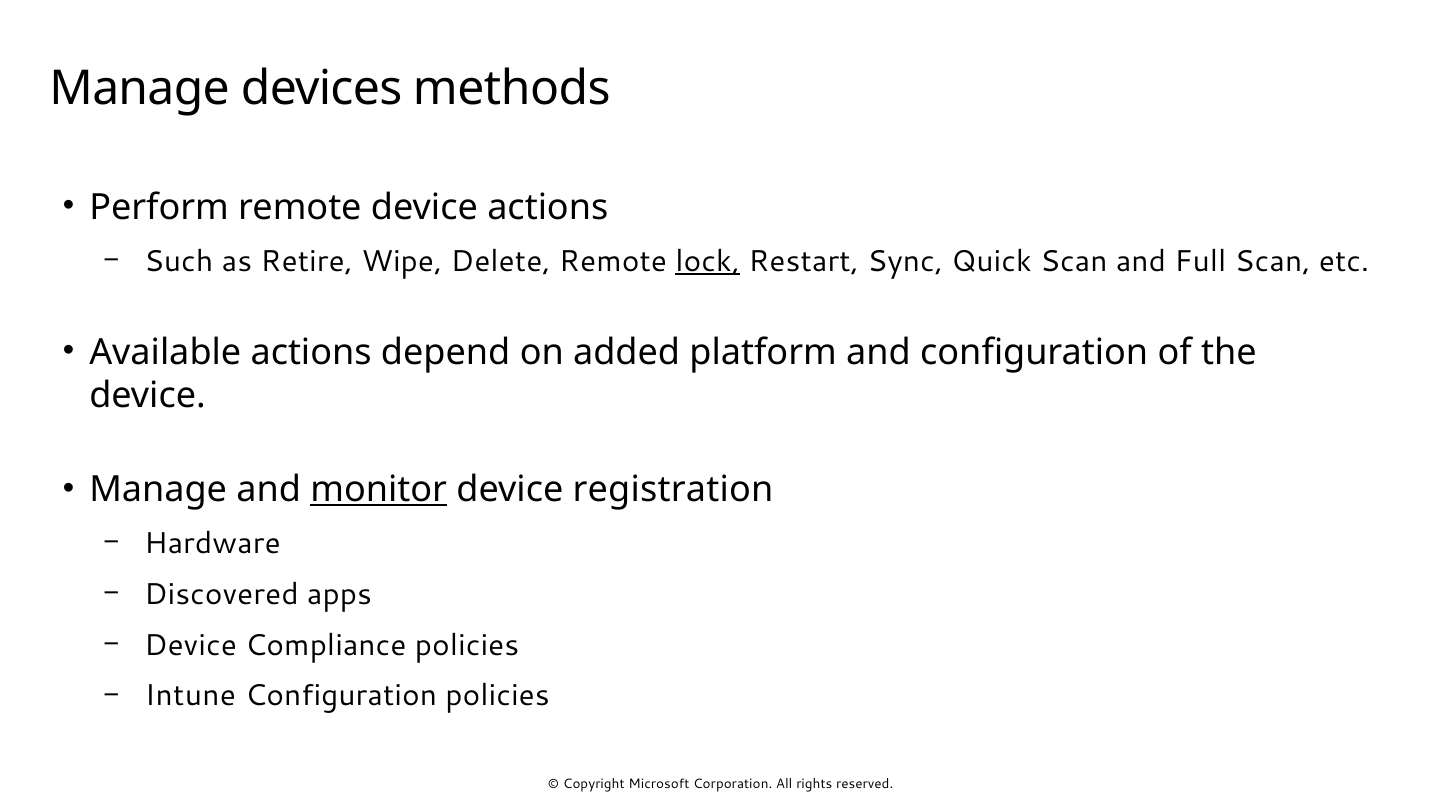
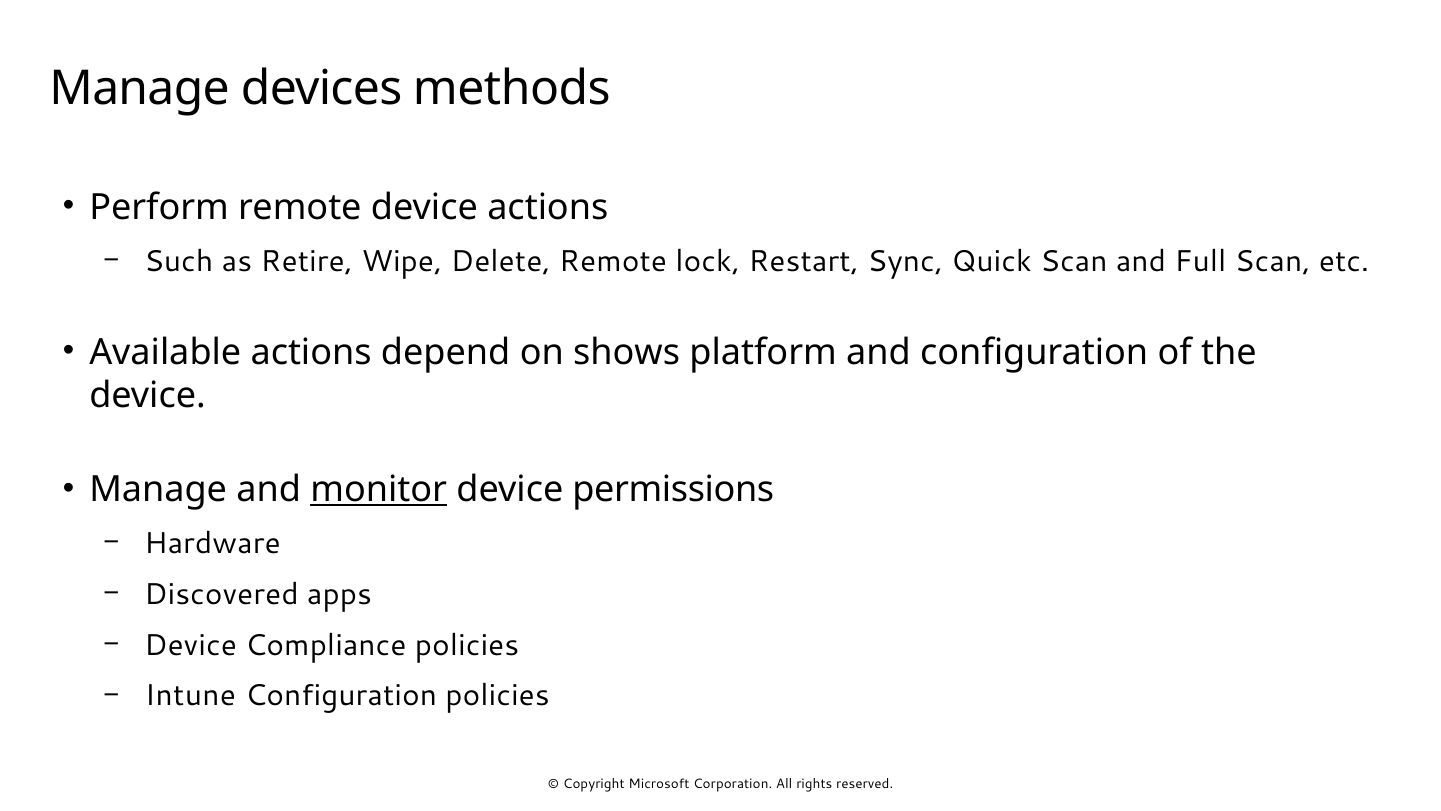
lock underline: present -> none (708, 261)
added: added -> shows (627, 352)
registration: registration -> permissions (673, 490)
